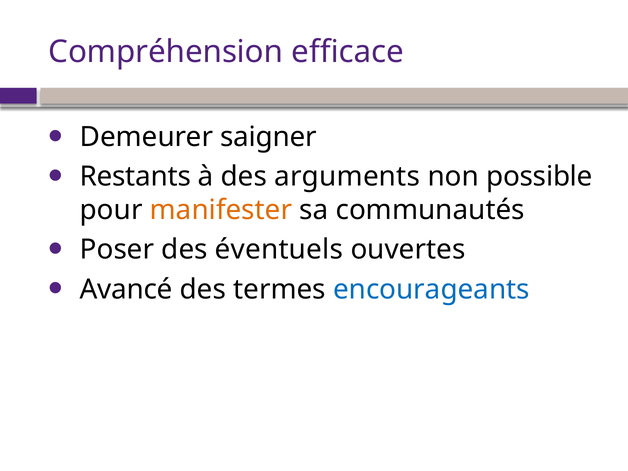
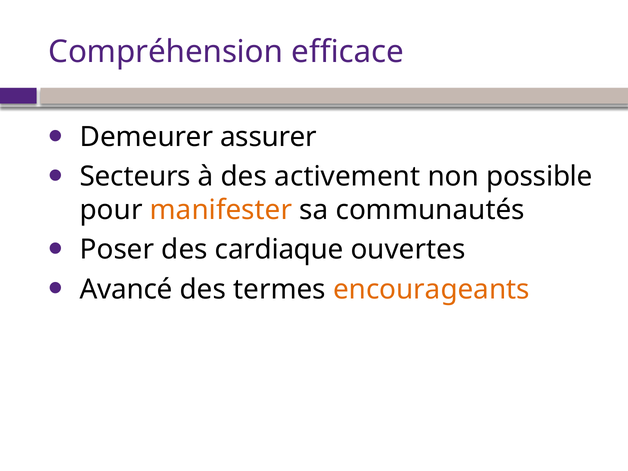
saigner: saigner -> assurer (268, 137)
Restants: Restants -> Secteurs (135, 177)
arguments: arguments -> activement (347, 177)
éventuels: éventuels -> cardiaque (279, 250)
encourageants colour: blue -> orange (431, 289)
